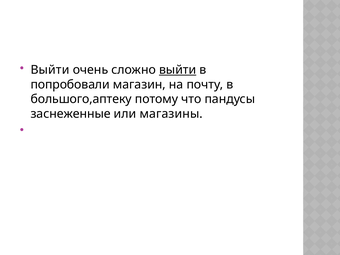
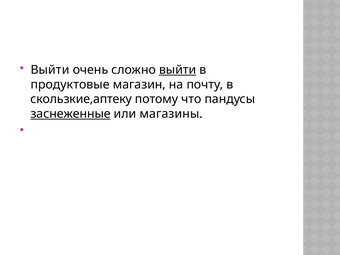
попробовали: попробовали -> продуктовые (70, 84)
большого,аптеку: большого,аптеку -> скользкие,аптеку (81, 99)
заснеженные underline: none -> present (71, 114)
